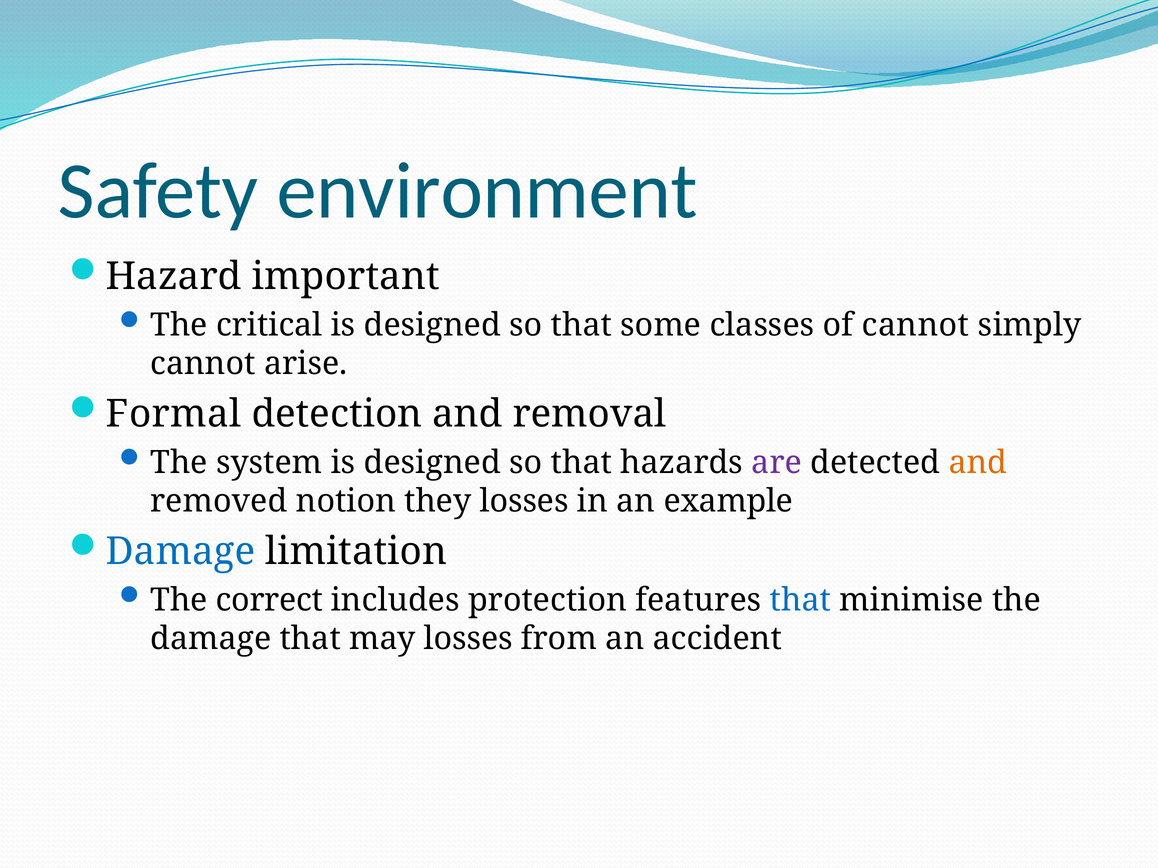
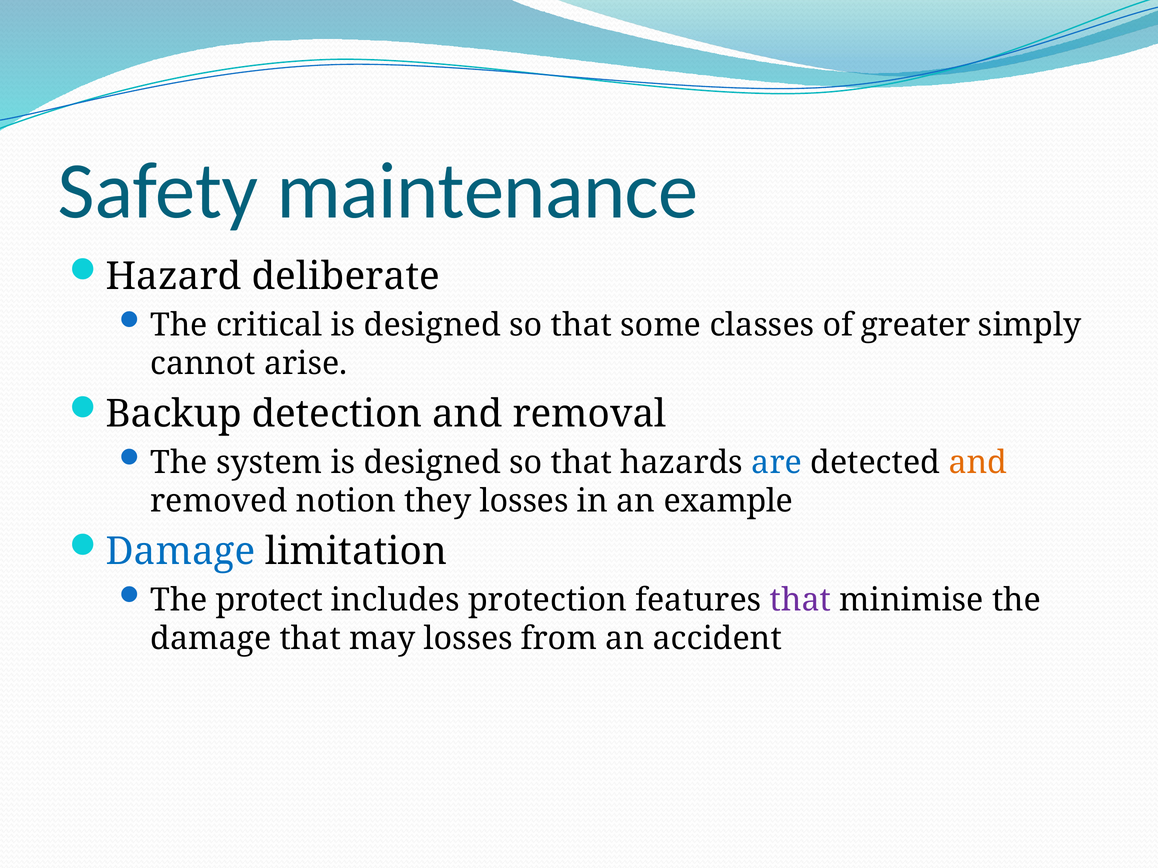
environment: environment -> maintenance (487, 191)
important: important -> deliberate (346, 277)
of cannot: cannot -> greater (916, 325)
Formal: Formal -> Backup (174, 414)
are colour: purple -> blue (777, 463)
correct: correct -> protect (269, 600)
that colour: blue -> purple (800, 600)
